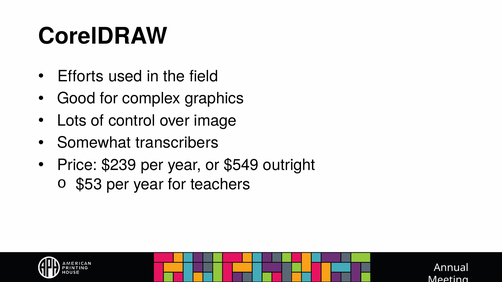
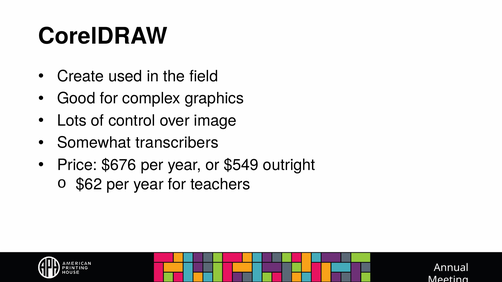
Efforts: Efforts -> Create (81, 76)
$239: $239 -> $676 (119, 165)
$53: $53 -> $62 (89, 185)
